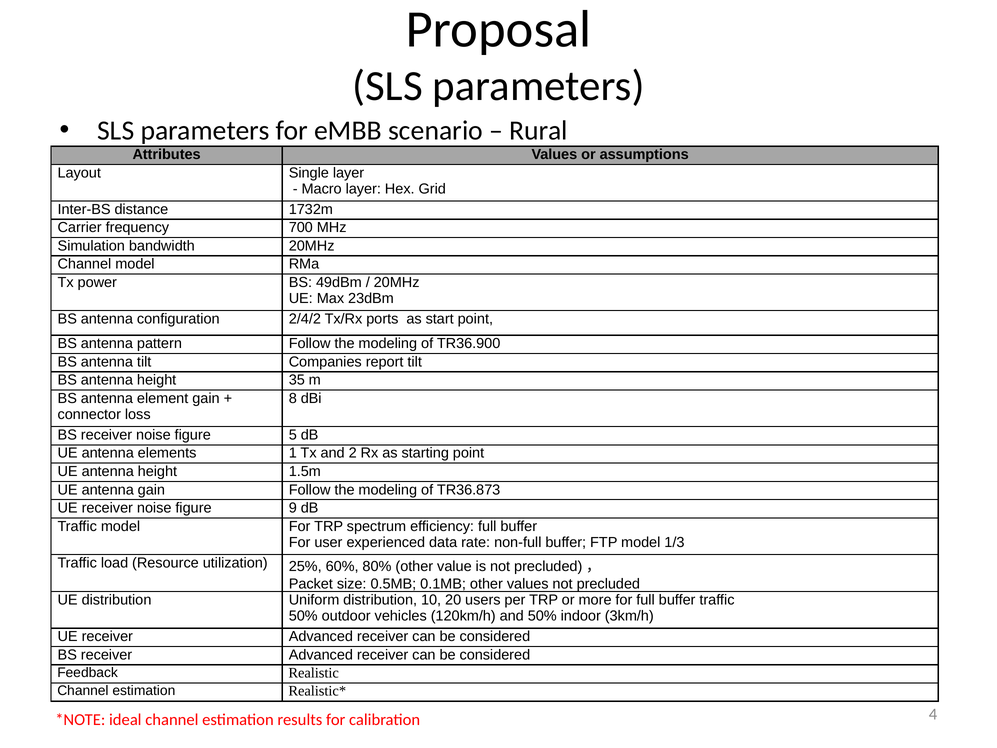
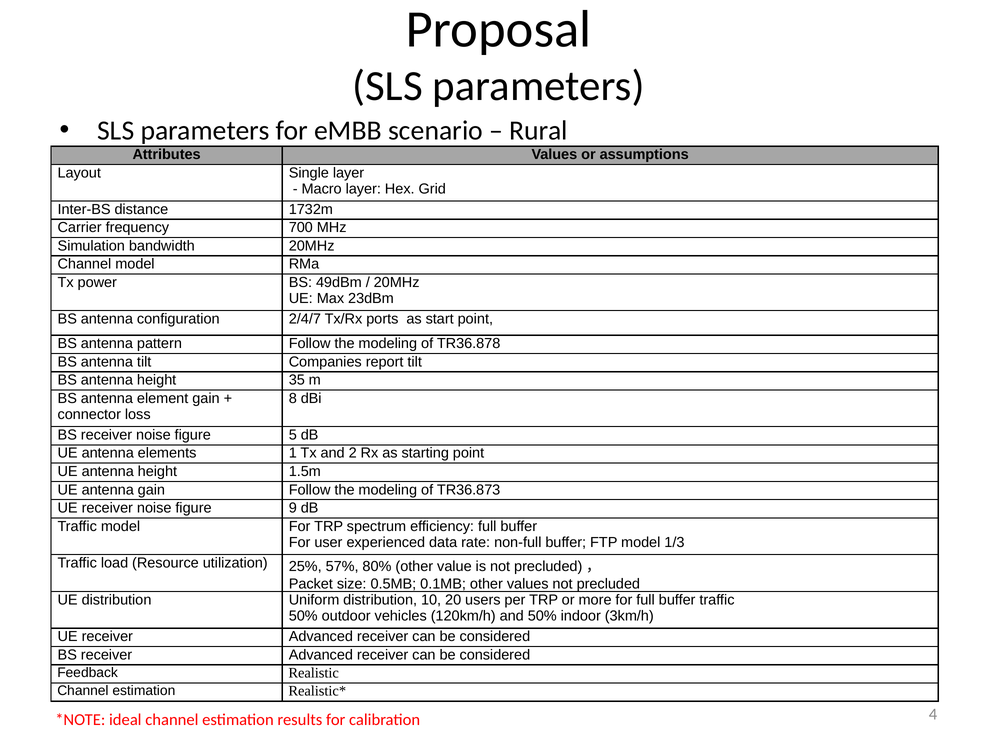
2/4/2: 2/4/2 -> 2/4/7 (305, 319)
TR36.900: TR36.900 -> TR36.878 (469, 343)
60%: 60% -> 57% (342, 566)
